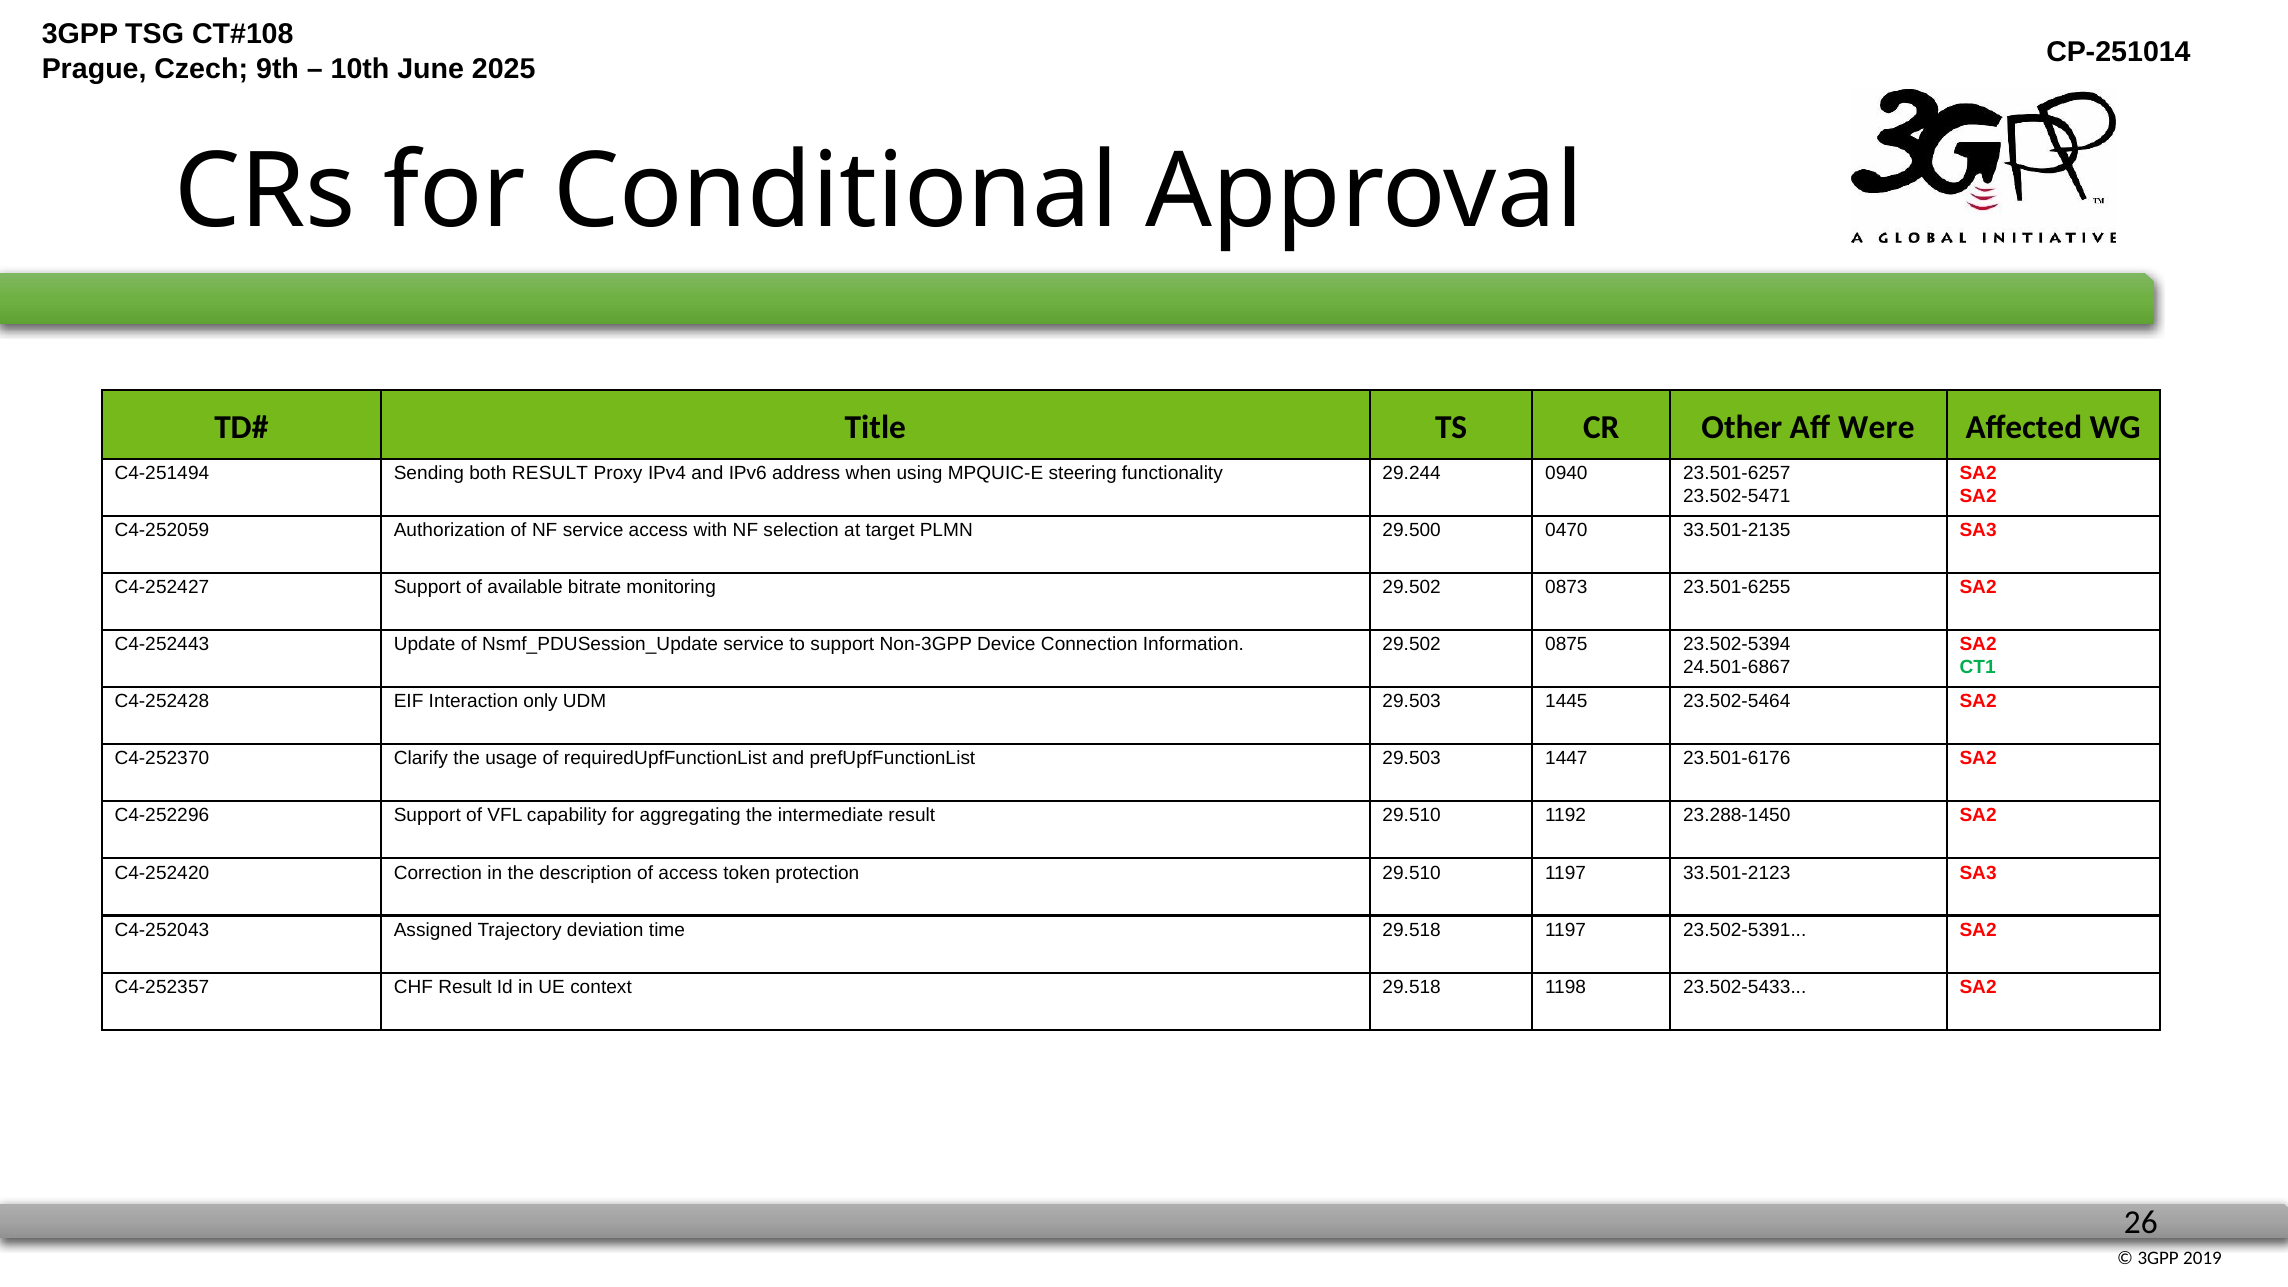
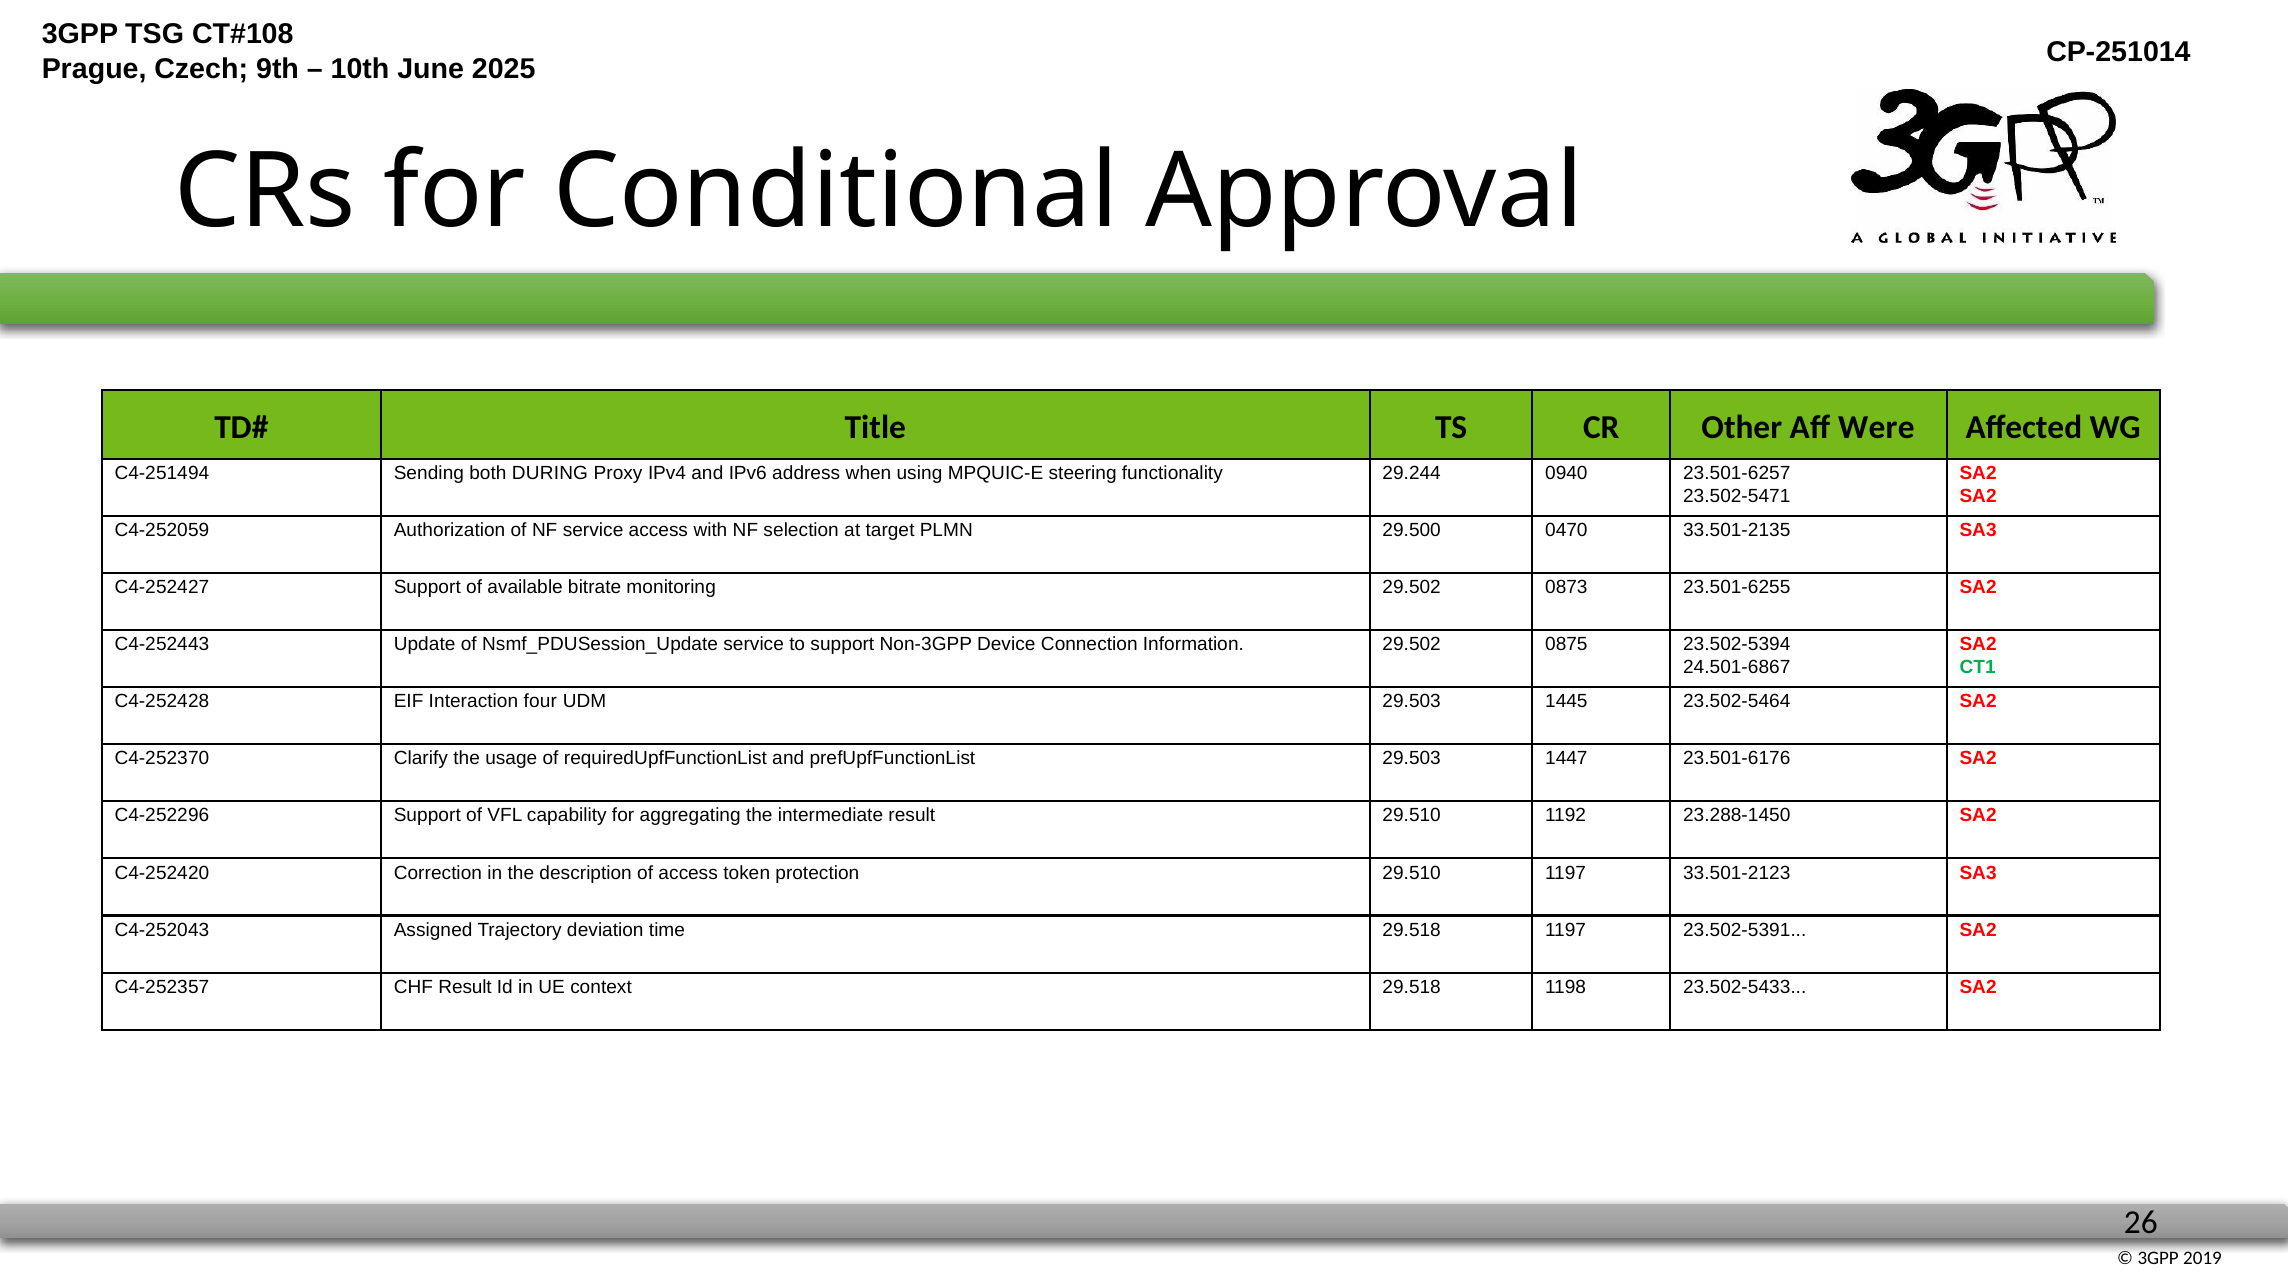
both RESULT: RESULT -> DURING (550, 473)
only: only -> four (540, 702)
